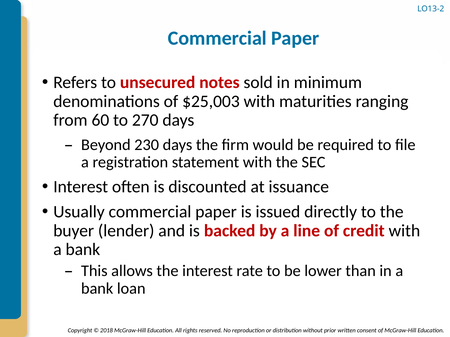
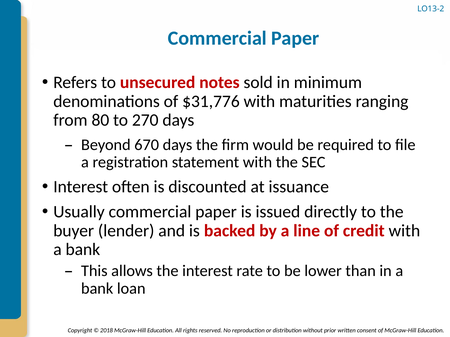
$25,003: $25,003 -> $31,776 (211, 102)
60: 60 -> 80 (100, 120)
230: 230 -> 670 (147, 145)
